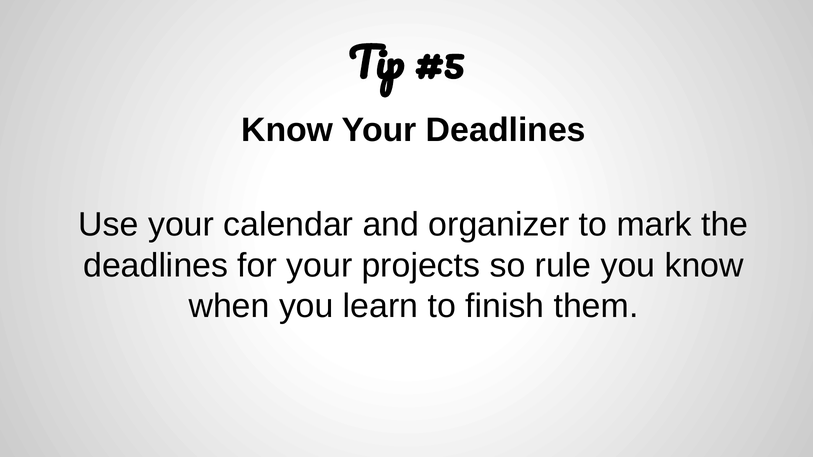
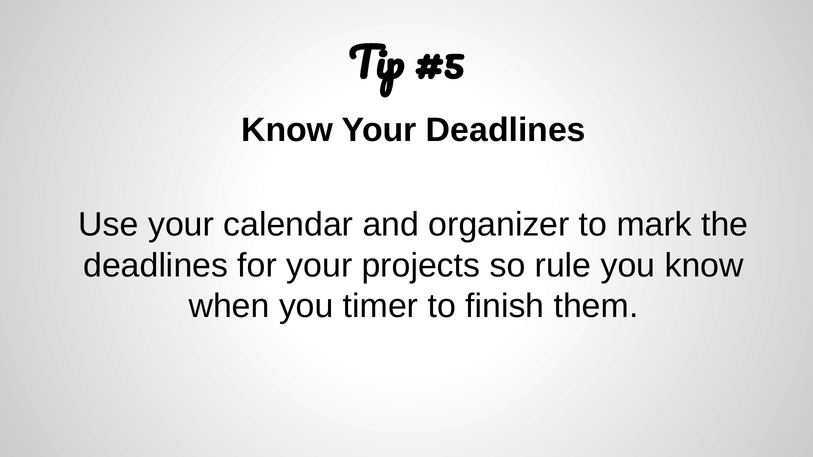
learn: learn -> timer (381, 306)
